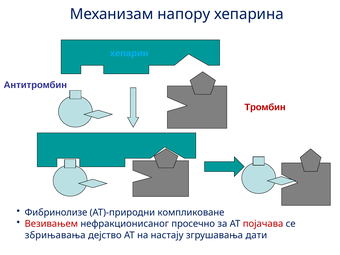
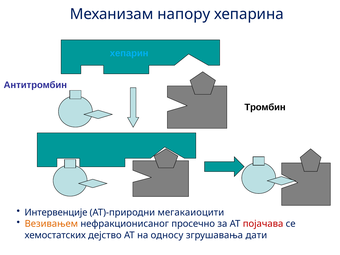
Тромбин colour: red -> black (265, 107)
Фибринолизе: Фибринолизе -> Интервенције (56, 213)
компликоване: компликоване -> мегакаиоцити (191, 213)
Везивањем colour: red -> orange (51, 224)
збрињавања: збрињавања -> хемостатских (55, 235)
настају: настају -> односу (167, 235)
